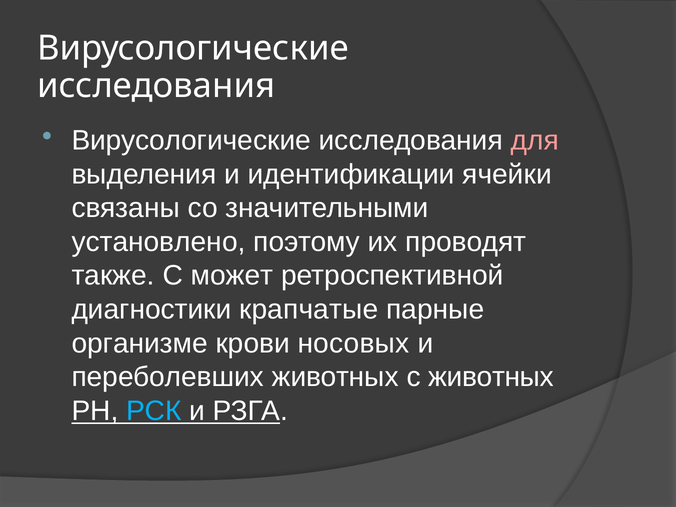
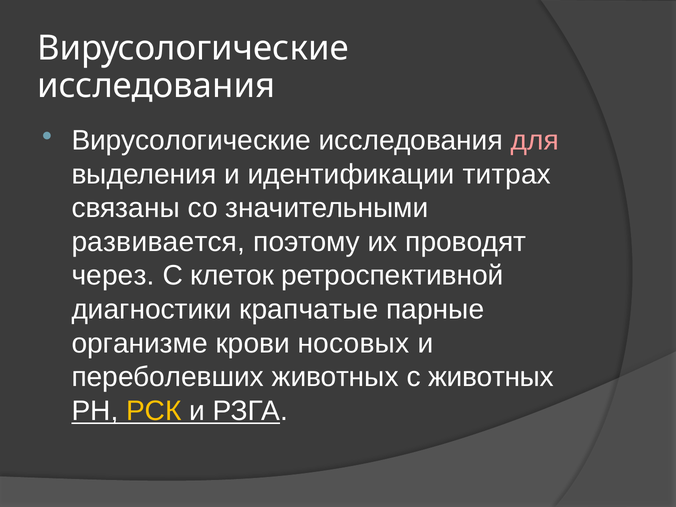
ячейки: ячейки -> титрах (507, 174)
установлено: установлено -> развивается (158, 242)
также: также -> через (113, 276)
может: может -> клеток (232, 276)
РСК colour: light blue -> yellow (154, 411)
